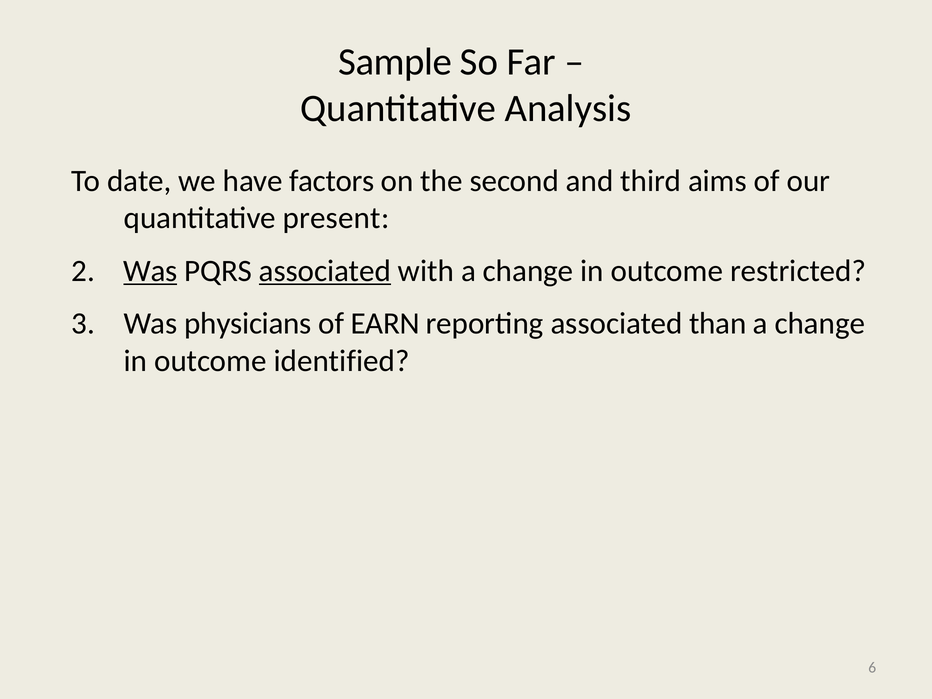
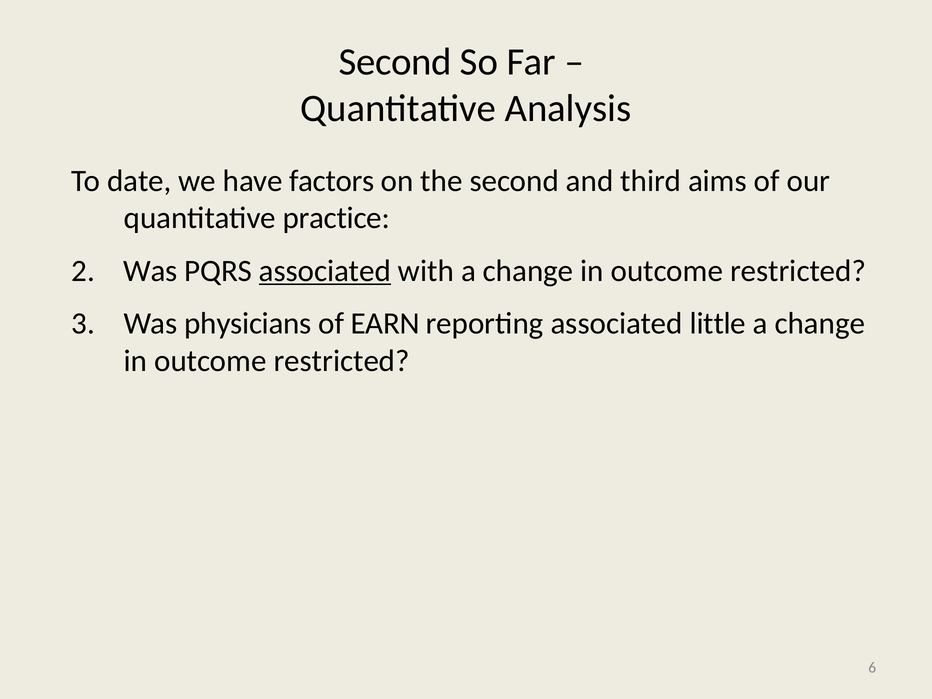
Sample: Sample -> Second (395, 62)
present: present -> practice (336, 218)
Was underline: present -> none (150, 271)
than: than -> little (718, 324)
identified: identified -> restricted (342, 361)
